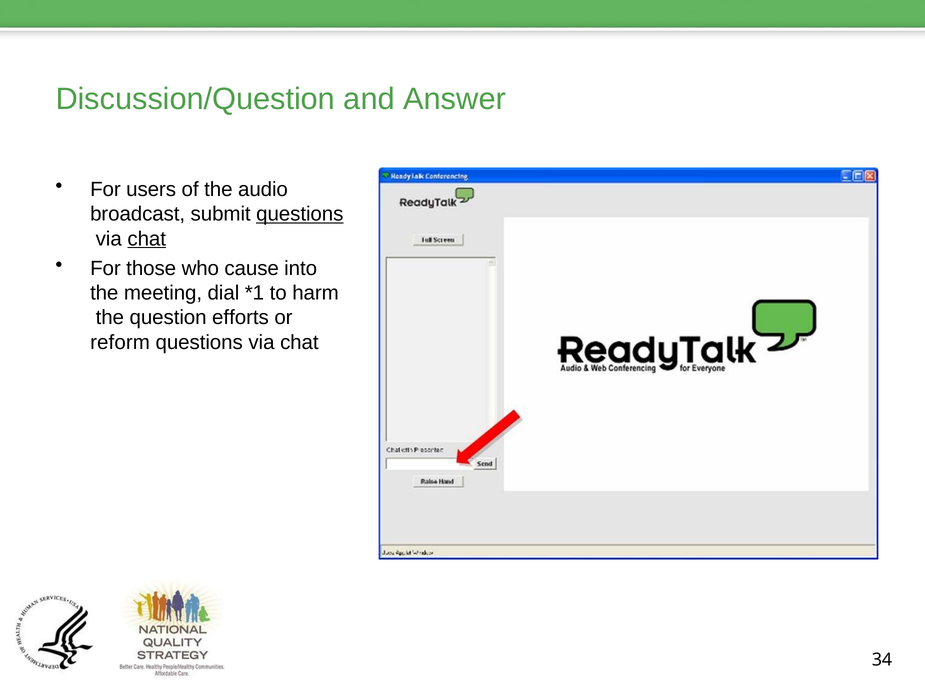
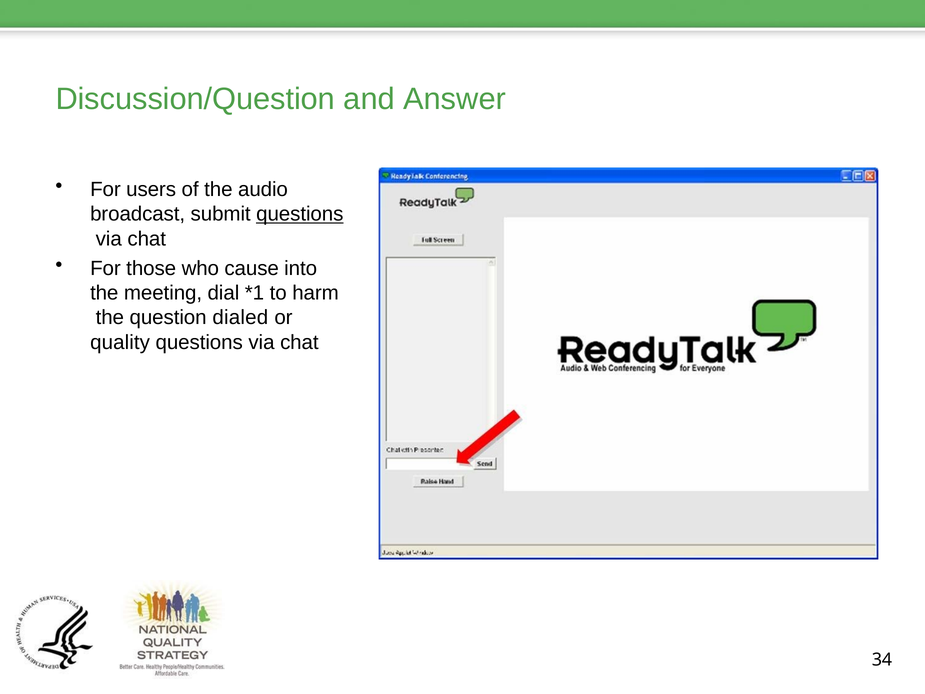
chat underline: present -> none (147, 239)
efforts: efforts -> dialed (240, 318)
reform: reform -> quality (120, 342)
